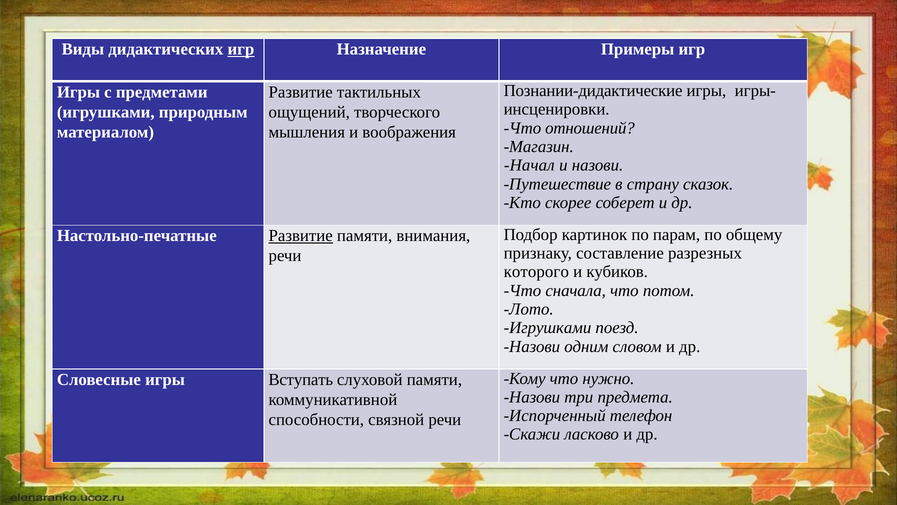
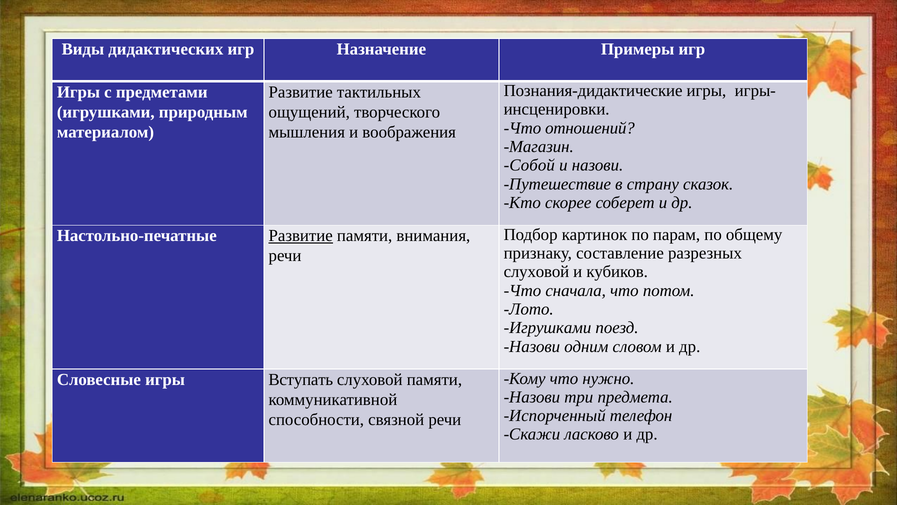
игр underline: present -> none (241, 49)
Познании-дидактические: Познании-дидактические -> Познания-дидактические (593, 91)
Начал: Начал -> Собой (529, 165)
которого: которого -> слуховой (536, 272)
